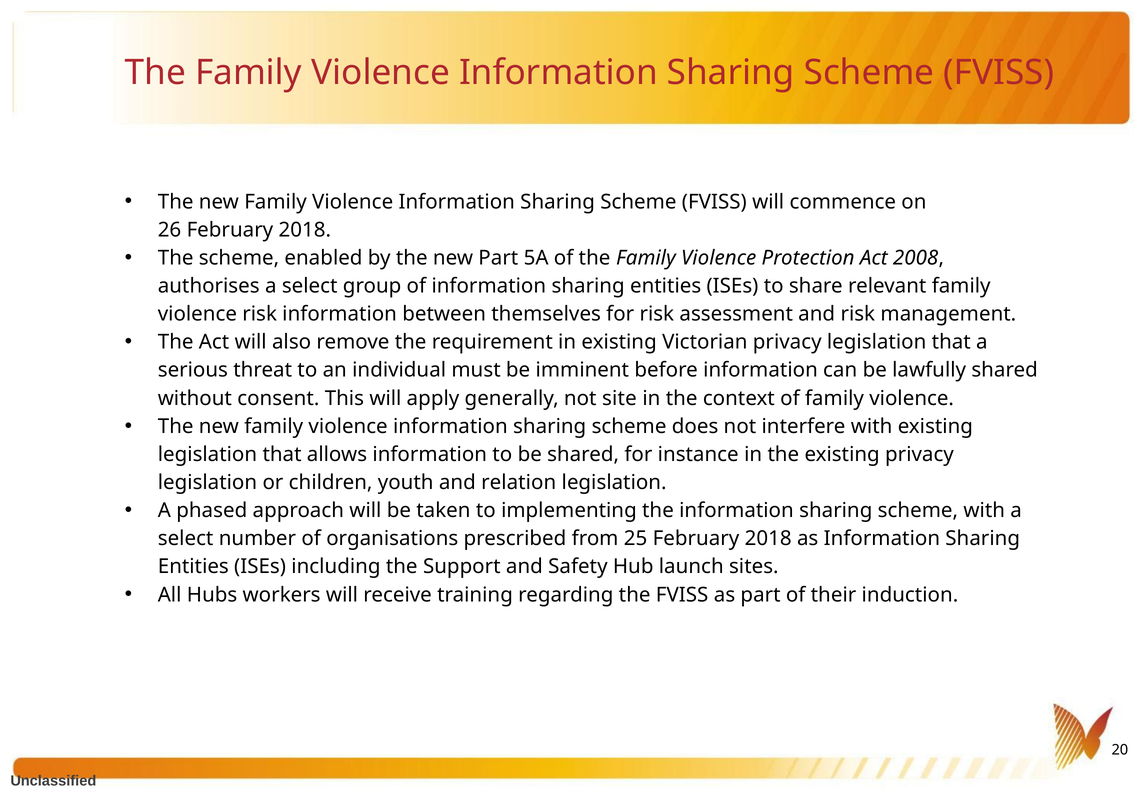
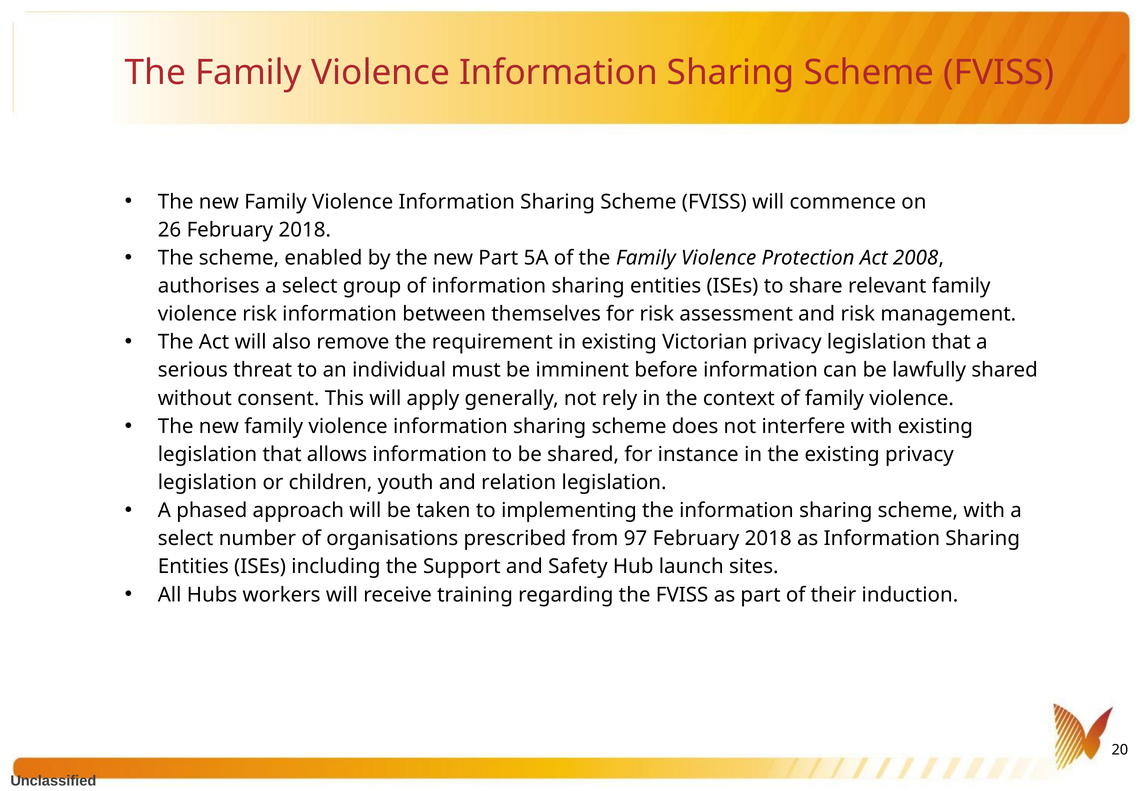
site: site -> rely (620, 398)
25: 25 -> 97 (636, 539)
